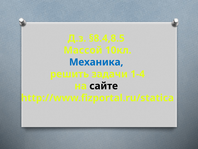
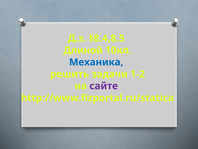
Массой: Массой -> Длиной (83, 50)
1-4: 1-4 -> 1-2 (138, 74)
сайте colour: black -> purple (104, 86)
